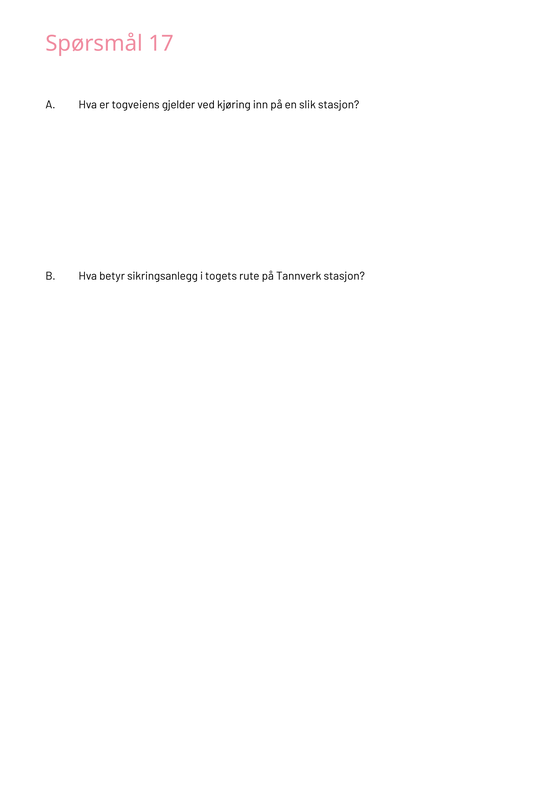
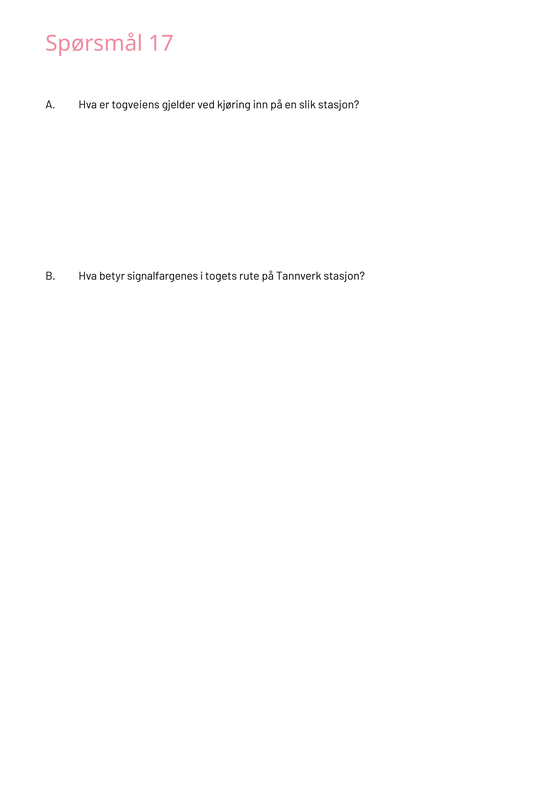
sikringsanlegg: sikringsanlegg -> signalfargenes (163, 276)
